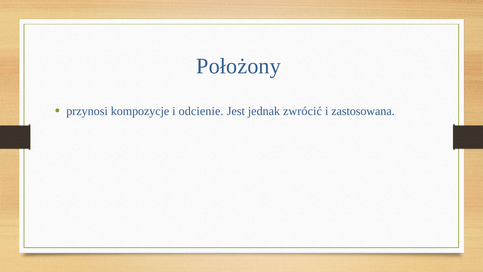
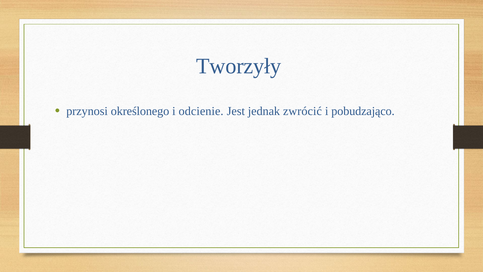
Położony: Położony -> Tworzyły (239, 66)
kompozycje: kompozycje -> określonego (140, 111)
zastosowana: zastosowana -> pobudzająco (363, 111)
